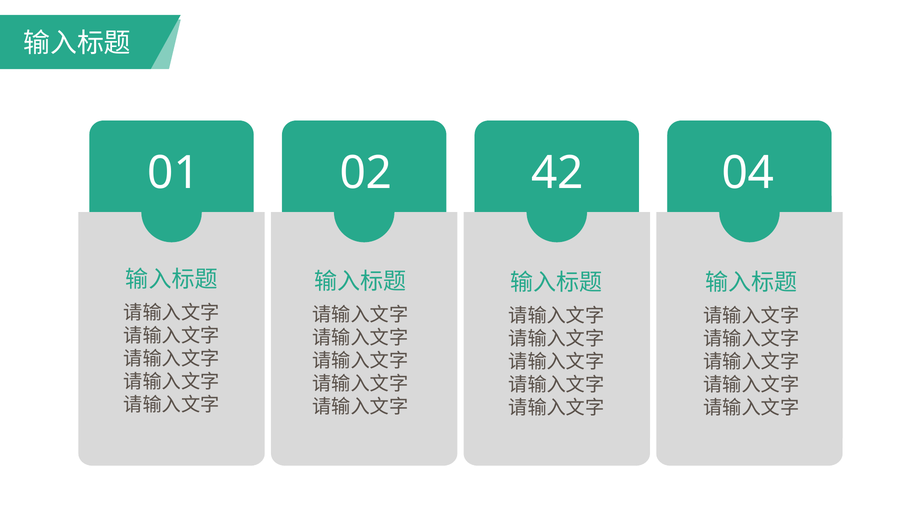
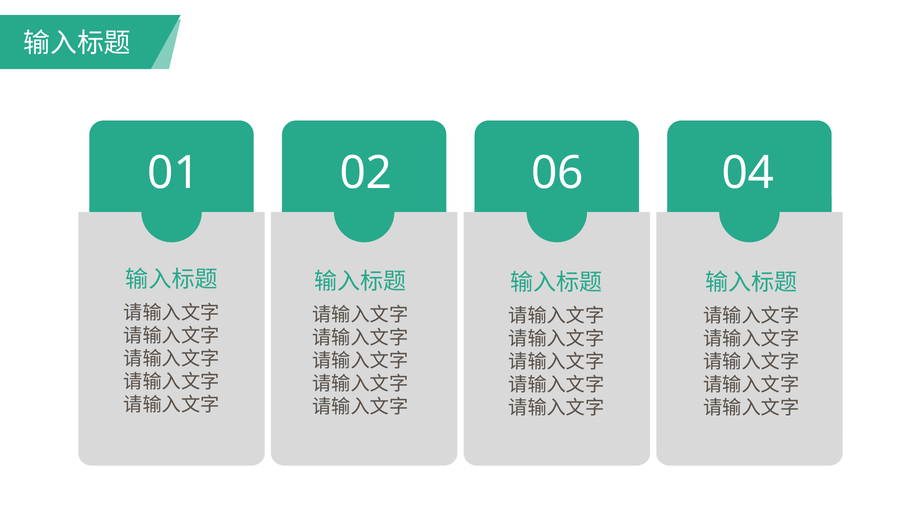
42: 42 -> 06 (557, 173)
